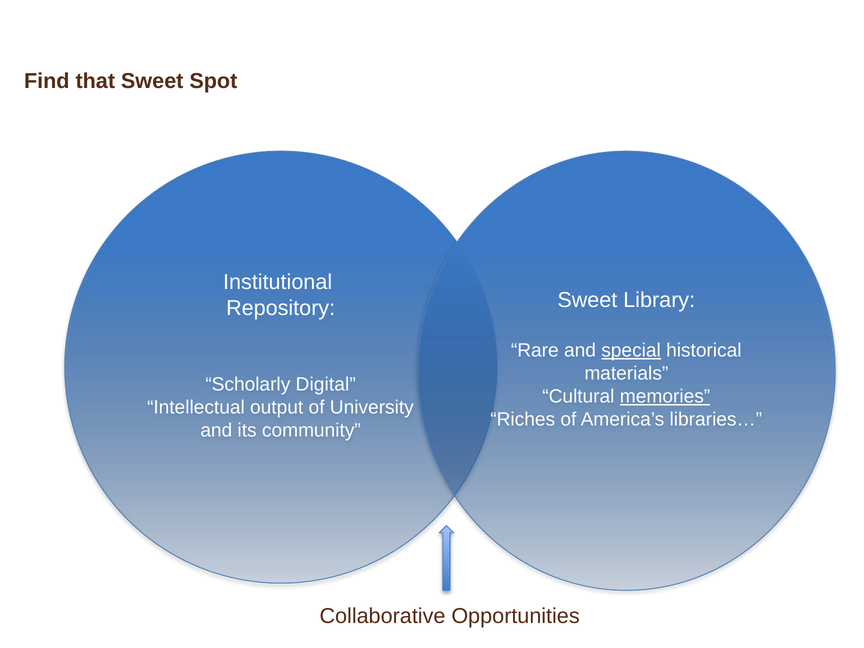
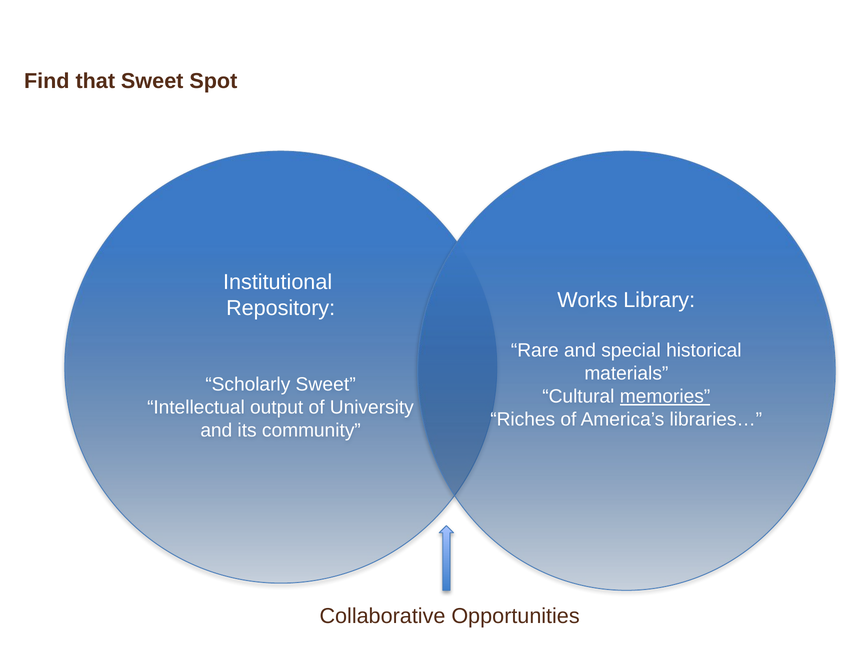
Sweet: Sweet -> Works (587, 300)
special underline: present -> none (631, 350)
Scholarly Digital: Digital -> Sweet (326, 384)
